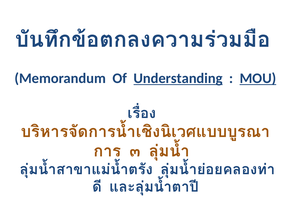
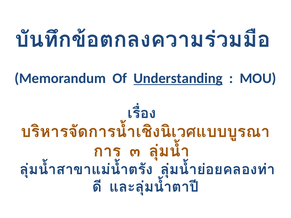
MOU underline: present -> none (258, 78)
